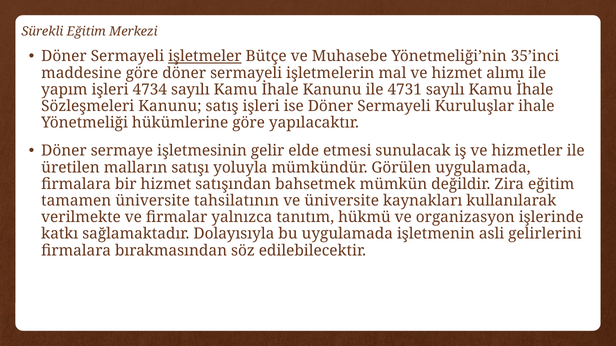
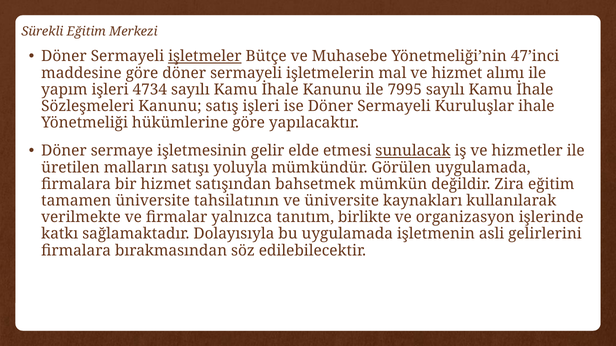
35’inci: 35’inci -> 47’inci (535, 56)
4731: 4731 -> 7995 (405, 90)
sunulacak underline: none -> present (413, 151)
hükmü: hükmü -> birlikte (364, 218)
